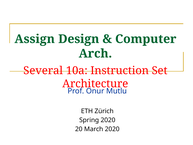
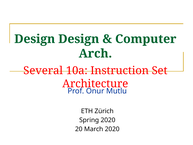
Assign: Assign -> Design (35, 39)
